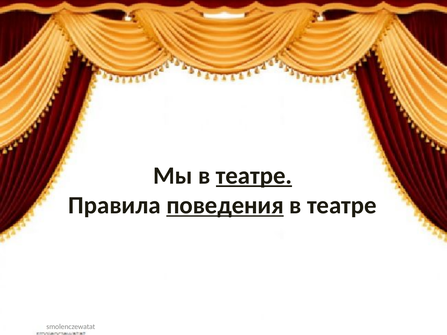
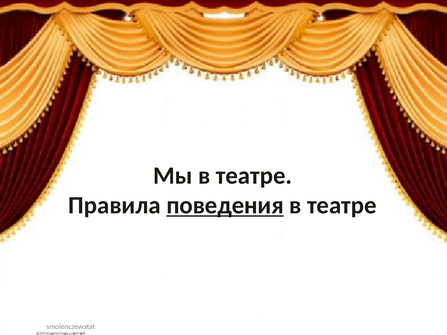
театре underline: present -> none (254, 176)
